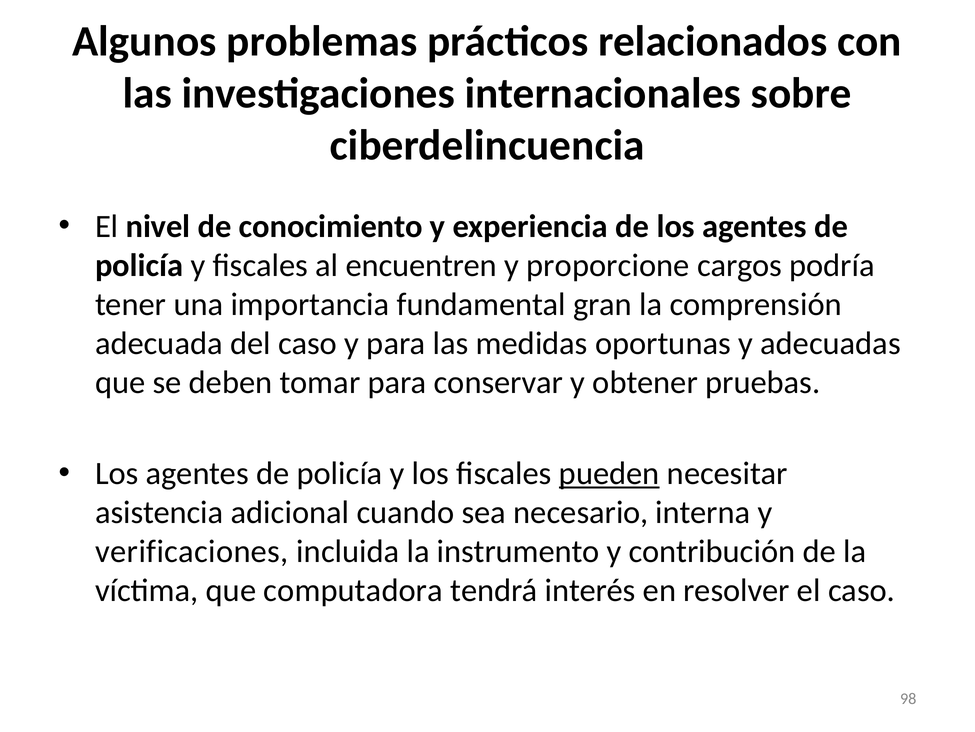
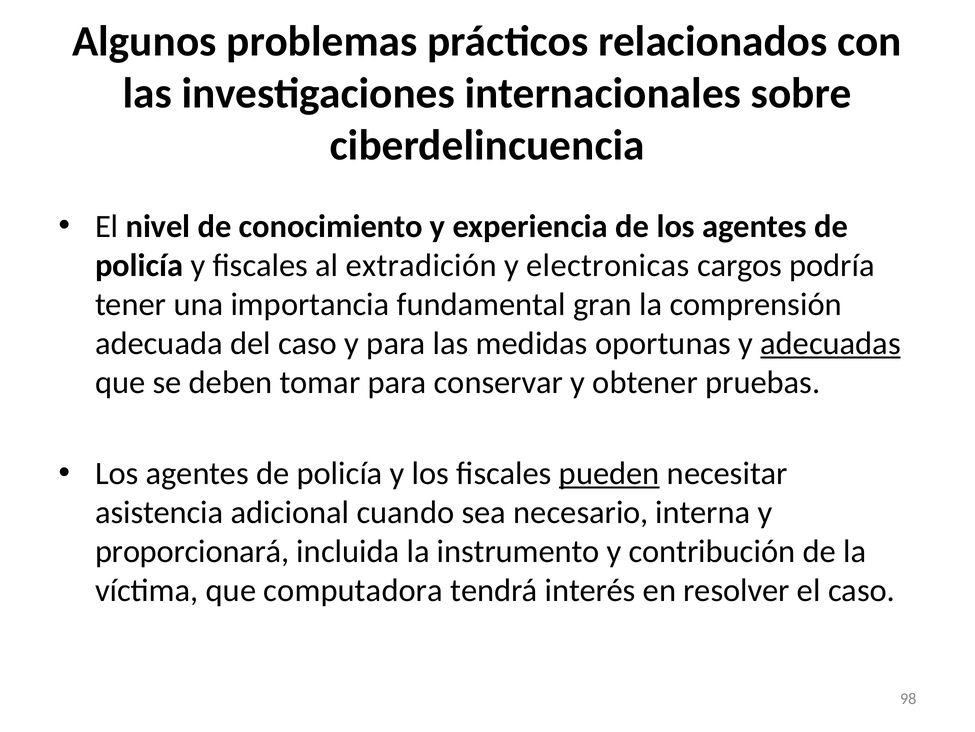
encuentren: encuentren -> extradición (421, 265)
proporcione: proporcione -> electronicas (608, 265)
adecuadas underline: none -> present (831, 343)
verificaciones: verificaciones -> proporcionará (192, 551)
